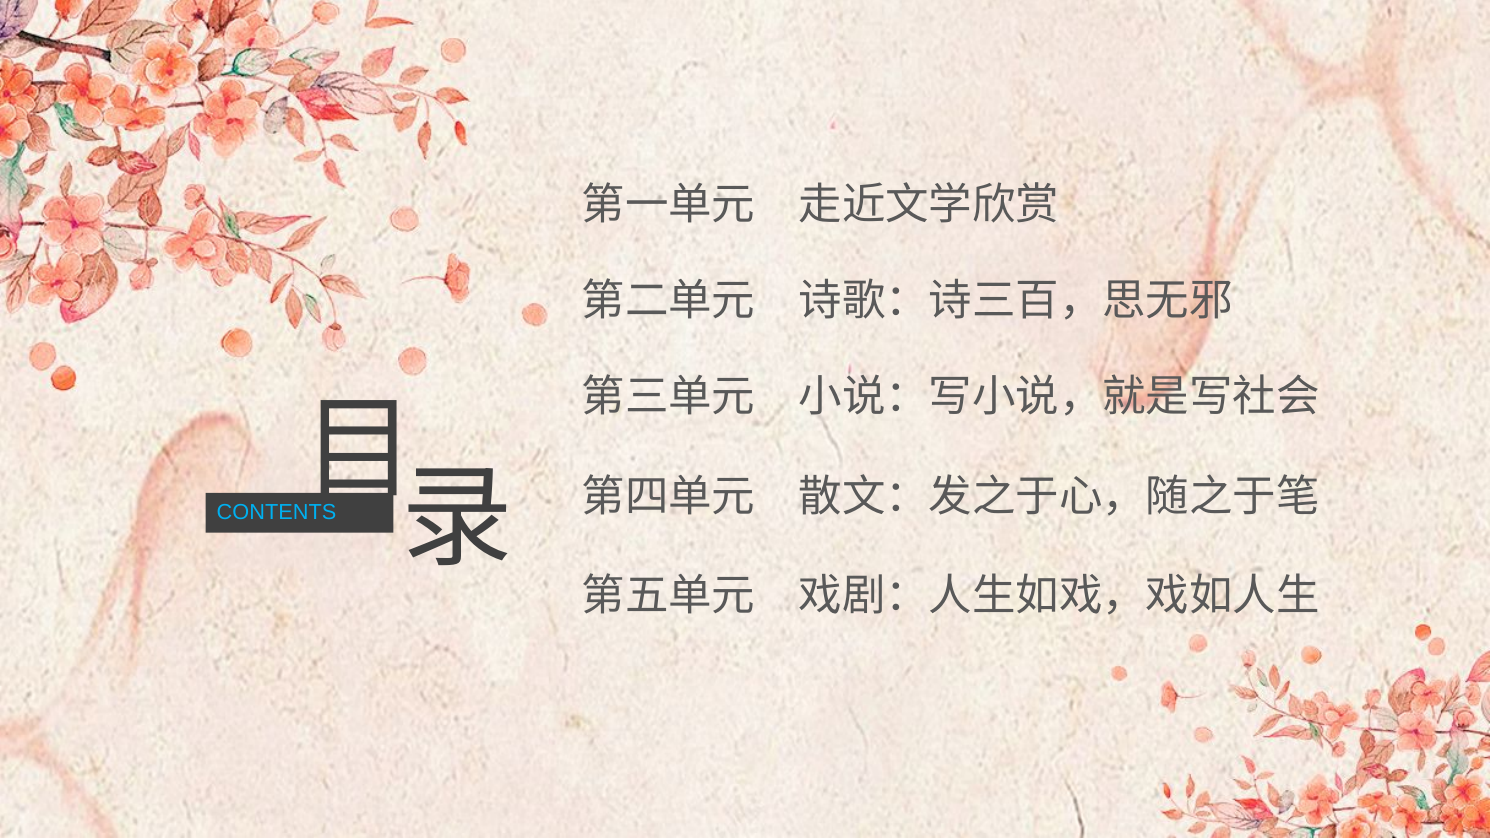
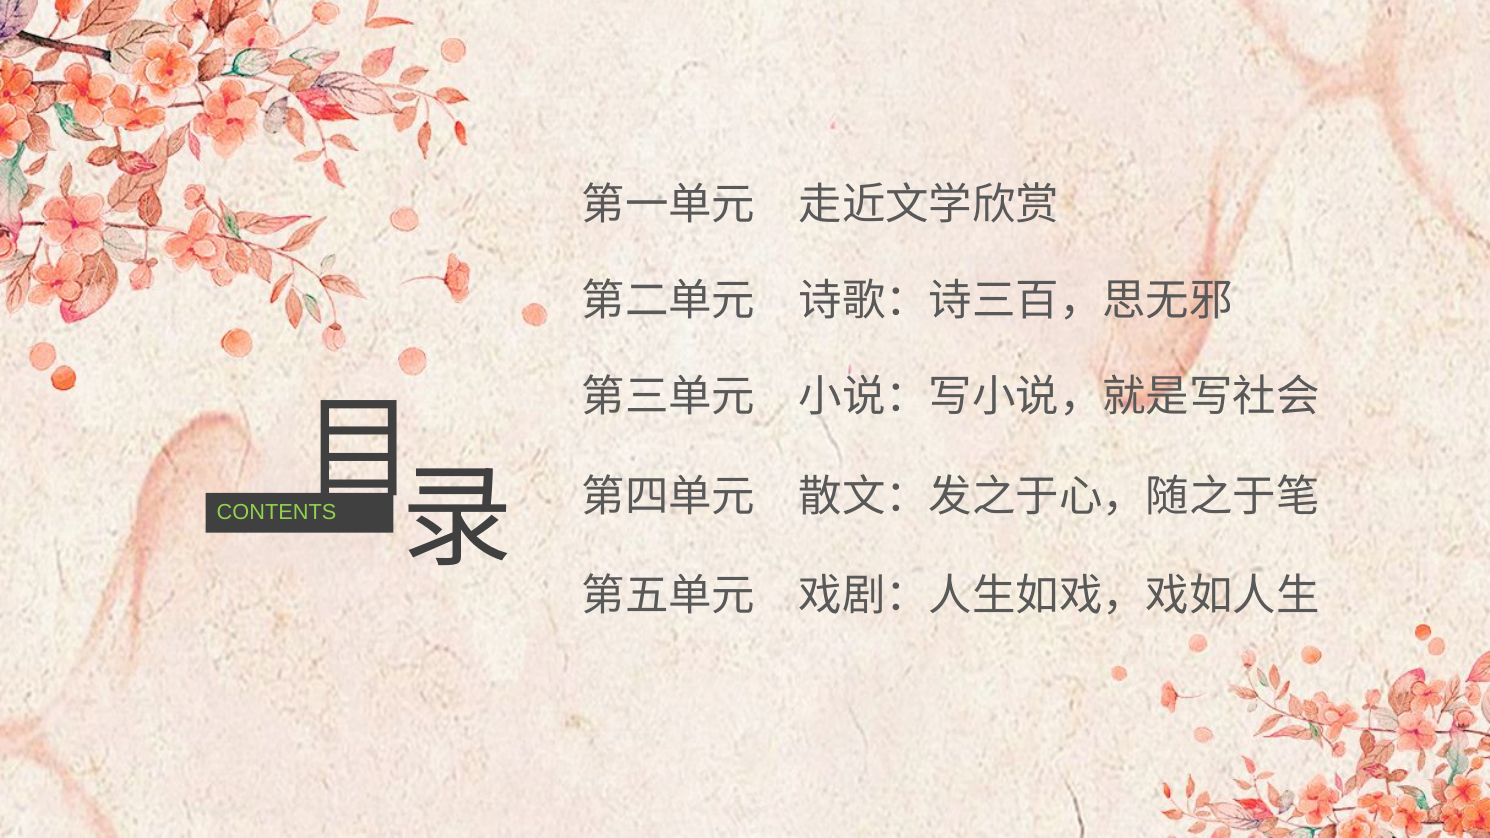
CONTENTS colour: light blue -> light green (277, 513)
